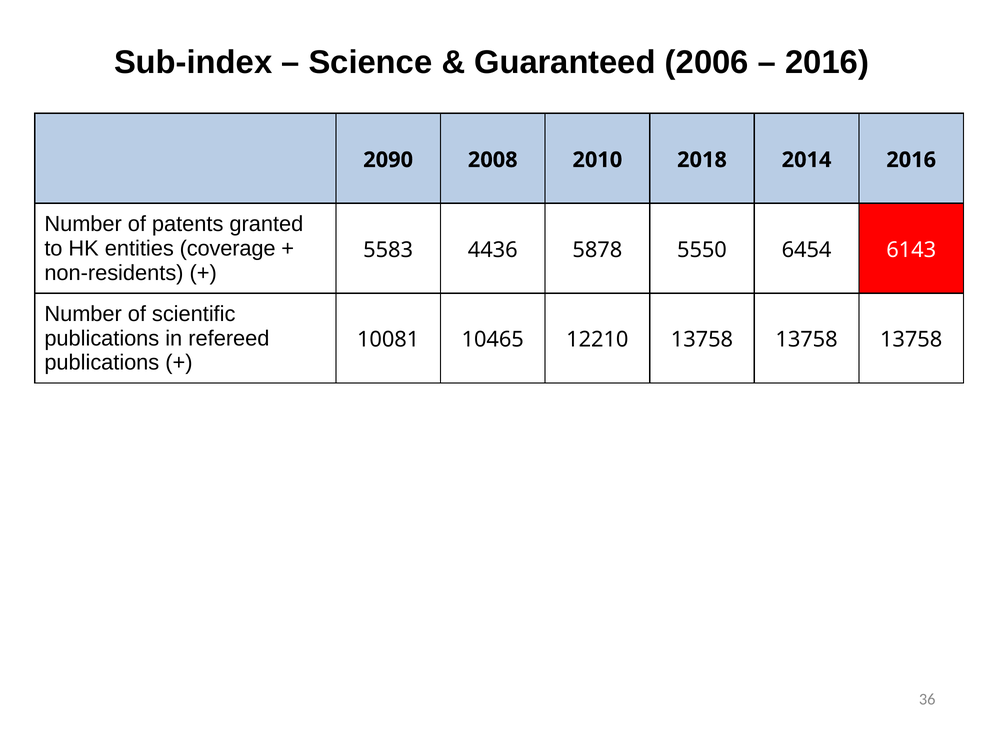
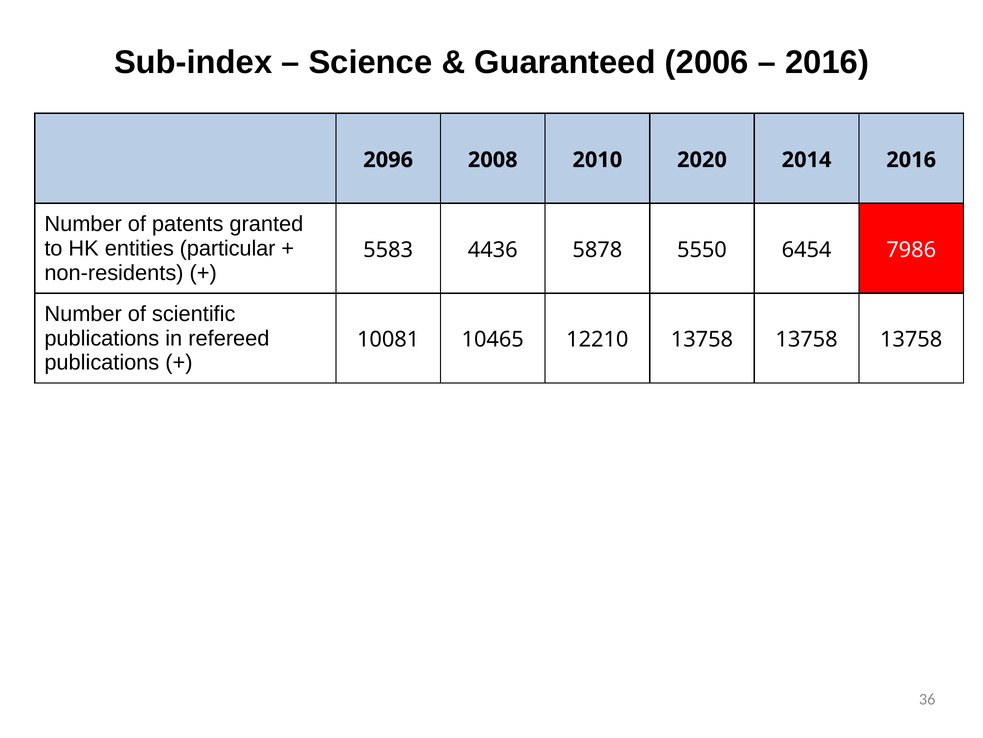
2090: 2090 -> 2096 (388, 160)
2018: 2018 -> 2020 (702, 160)
coverage: coverage -> particular (228, 248)
6143: 6143 -> 7986 (911, 250)
